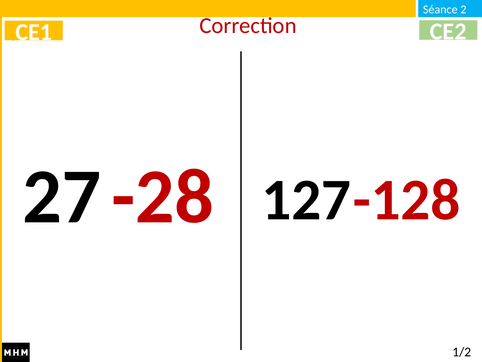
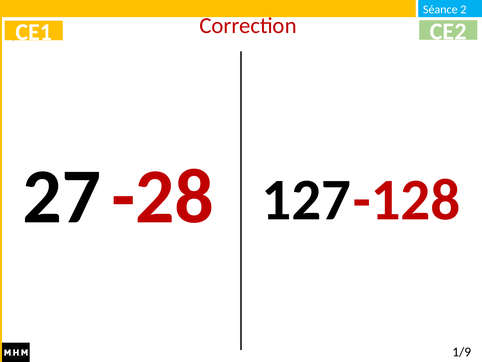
1/2: 1/2 -> 1/9 (462, 352)
